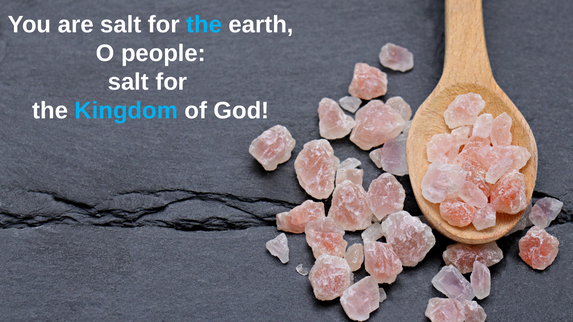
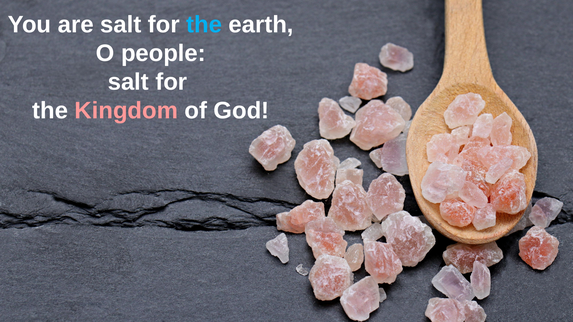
Kingdom colour: light blue -> pink (126, 111)
